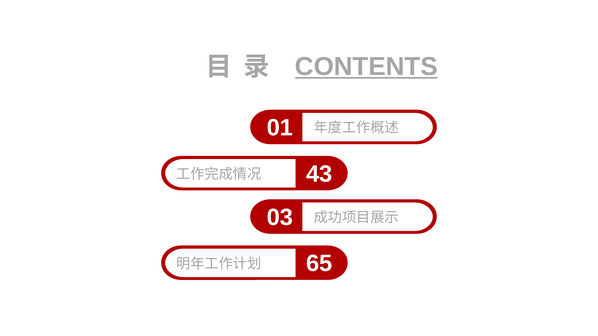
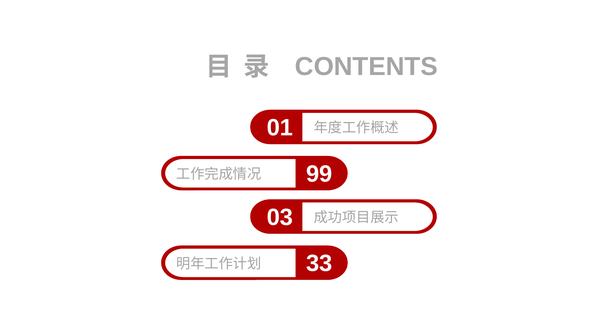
CONTENTS underline: present -> none (366, 67)
43: 43 -> 99 (319, 174)
65: 65 -> 33 (319, 264)
